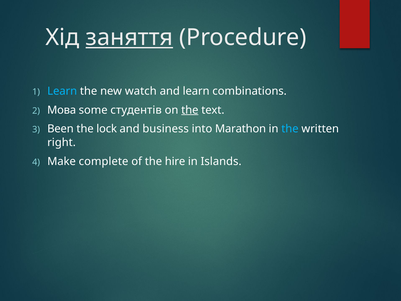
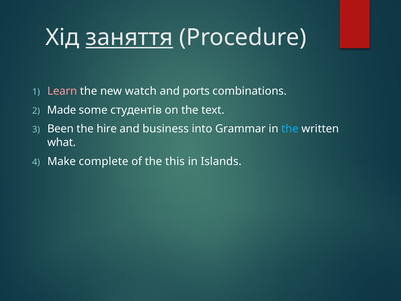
Learn colour: light blue -> pink (62, 91)
and learn: learn -> ports (196, 91)
Мова: Мова -> Made (62, 110)
the underline: present -> none (190, 110)
lock: lock -> hire (107, 129)
Marathon: Marathon -> Grammar (240, 129)
right: right -> what (62, 142)
hire: hire -> this (175, 161)
